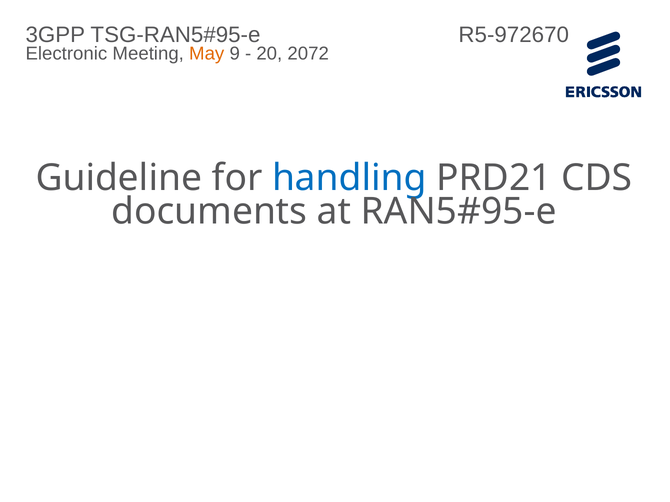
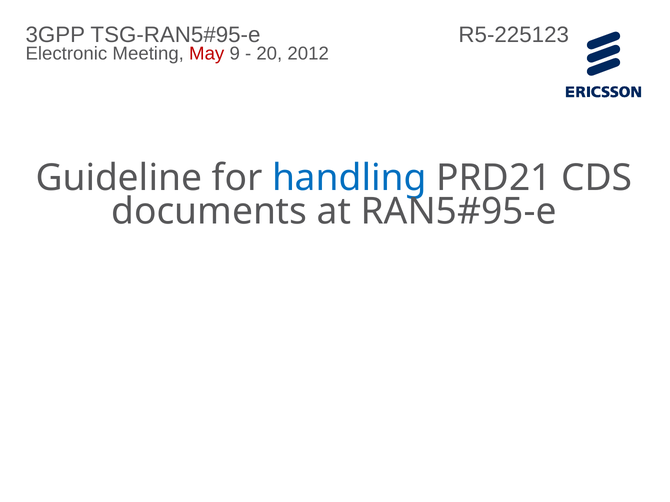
R5-972670: R5-972670 -> R5-225123 (514, 35)
May colour: orange -> red (207, 54)
2072: 2072 -> 2012 (308, 54)
